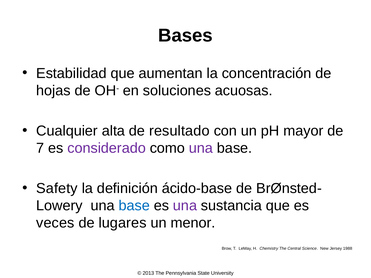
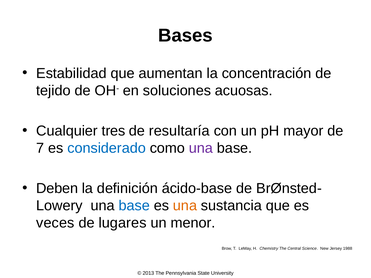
hojas: hojas -> tejido (53, 91)
alta: alta -> tres (113, 131)
resultado: resultado -> resultaría (179, 131)
considerado colour: purple -> blue (107, 148)
Safety: Safety -> Deben (57, 189)
una colour: purple -> orange (185, 206)
